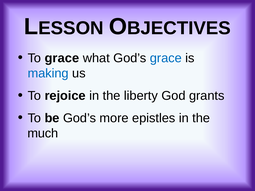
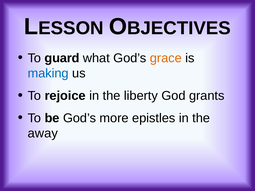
To grace: grace -> guard (62, 58)
grace colour: blue -> orange (166, 58)
much: much -> away (43, 133)
